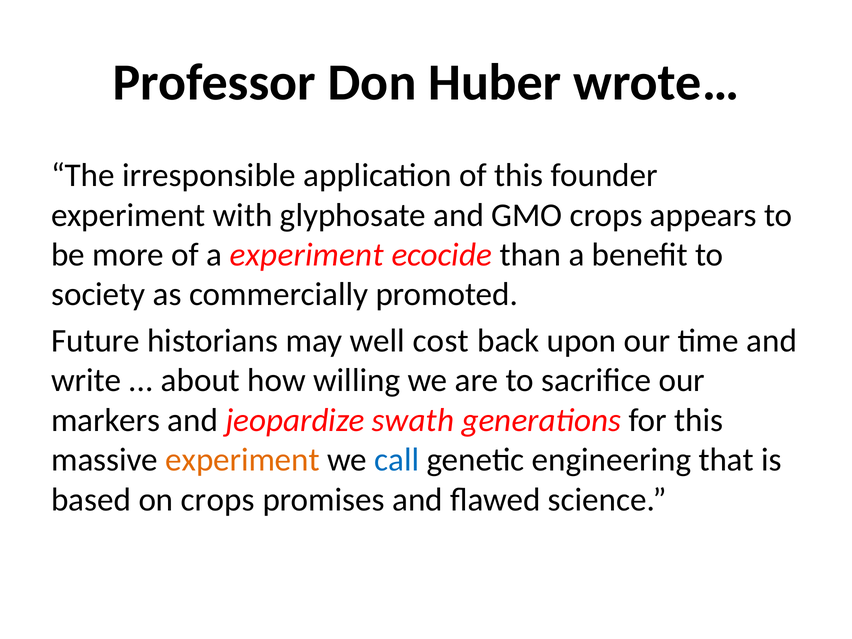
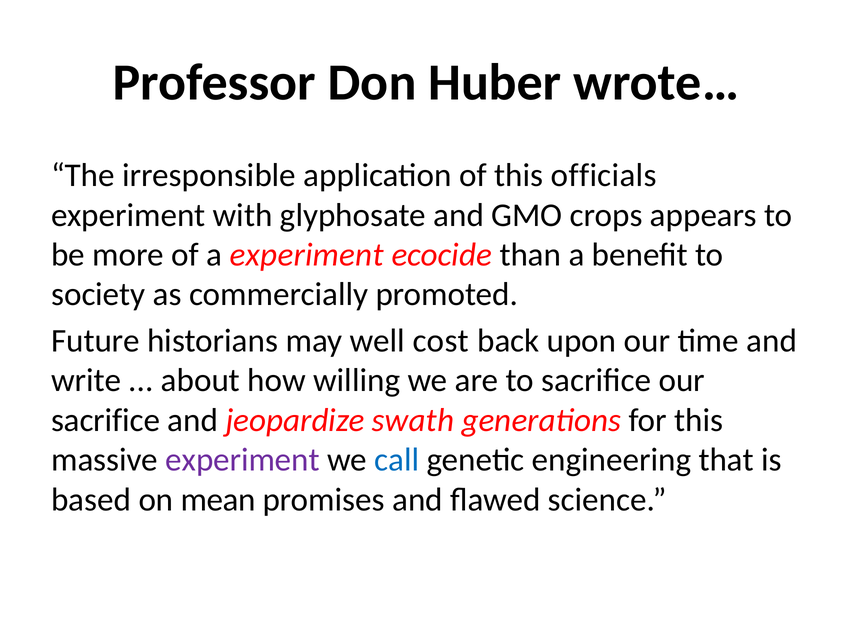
founder: founder -> officials (604, 175)
markers: markers -> sacrifice (106, 420)
experiment colour: orange -> purple (243, 460)
on crops: crops -> mean (218, 500)
